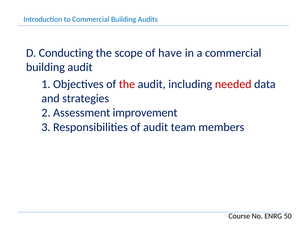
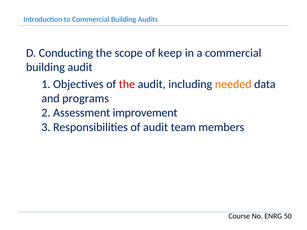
have: have -> keep (170, 53)
needed colour: red -> orange (233, 84)
strategies: strategies -> programs (86, 99)
